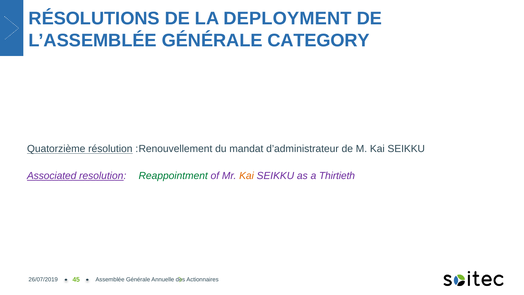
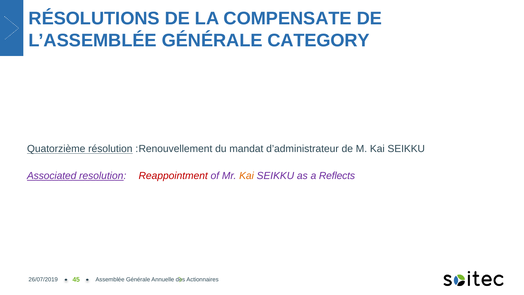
DEPLOYMENT: DEPLOYMENT -> COMPENSATE (288, 19)
Reappointment colour: green -> red (173, 176)
Thirtieth: Thirtieth -> Reflects (337, 176)
